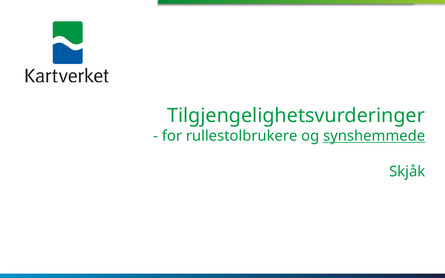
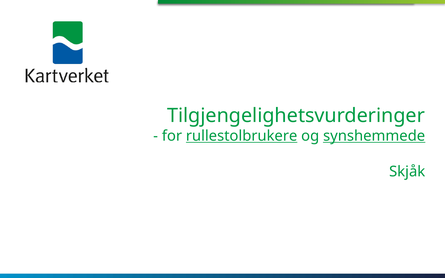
rullestolbrukere underline: none -> present (242, 136)
